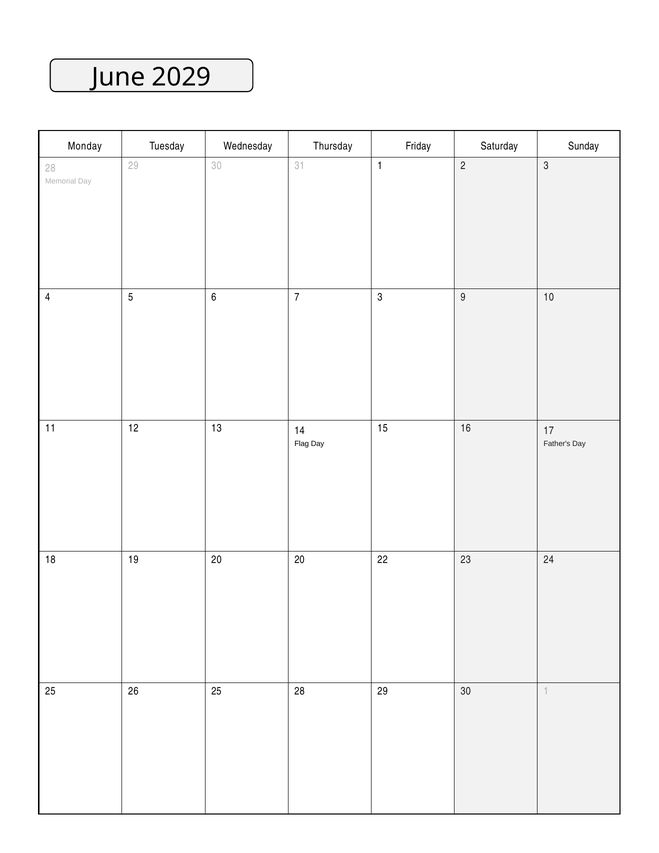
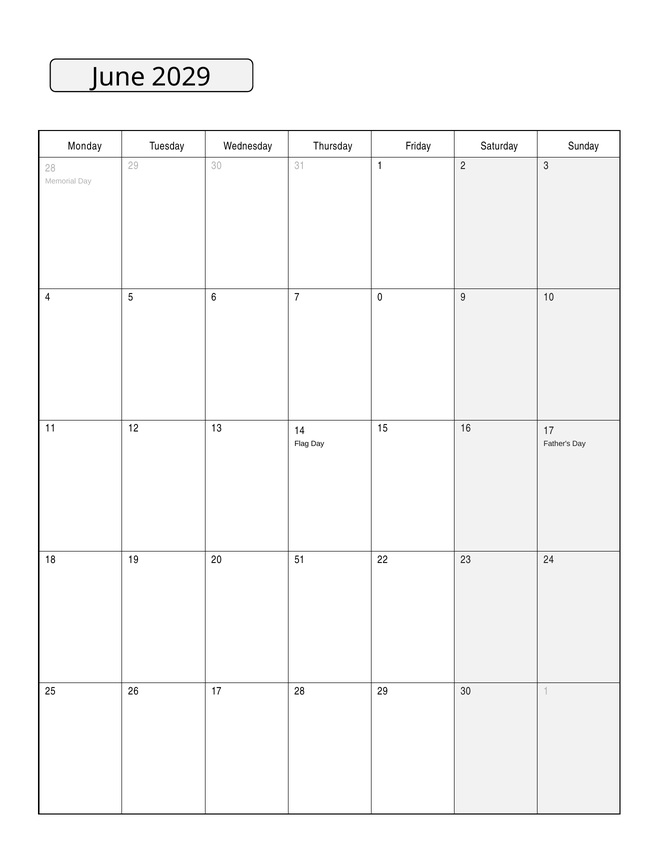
7 3: 3 -> 0 (380, 297)
20 20: 20 -> 51 (299, 560)
26 25: 25 -> 17 (216, 691)
